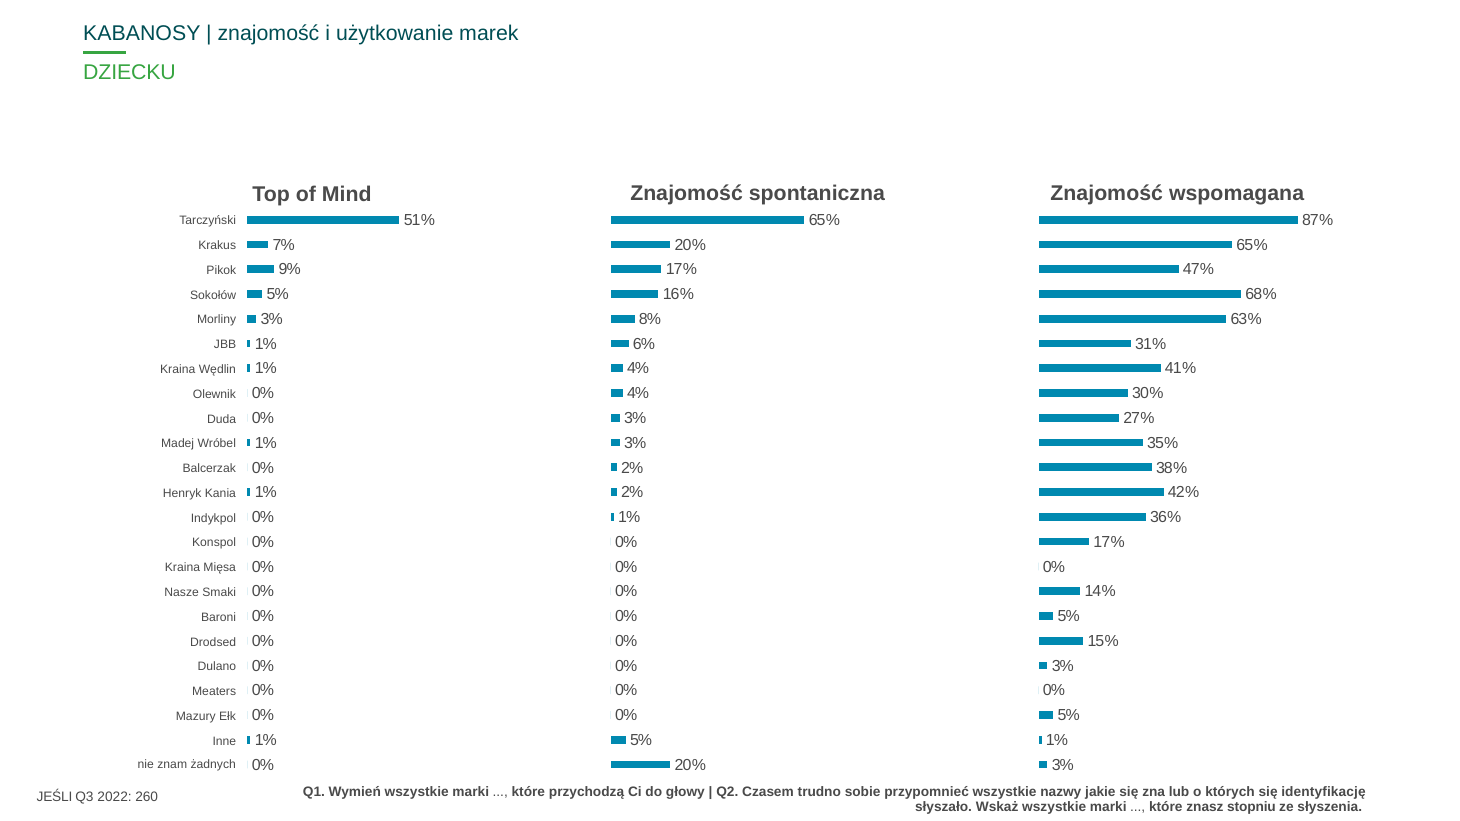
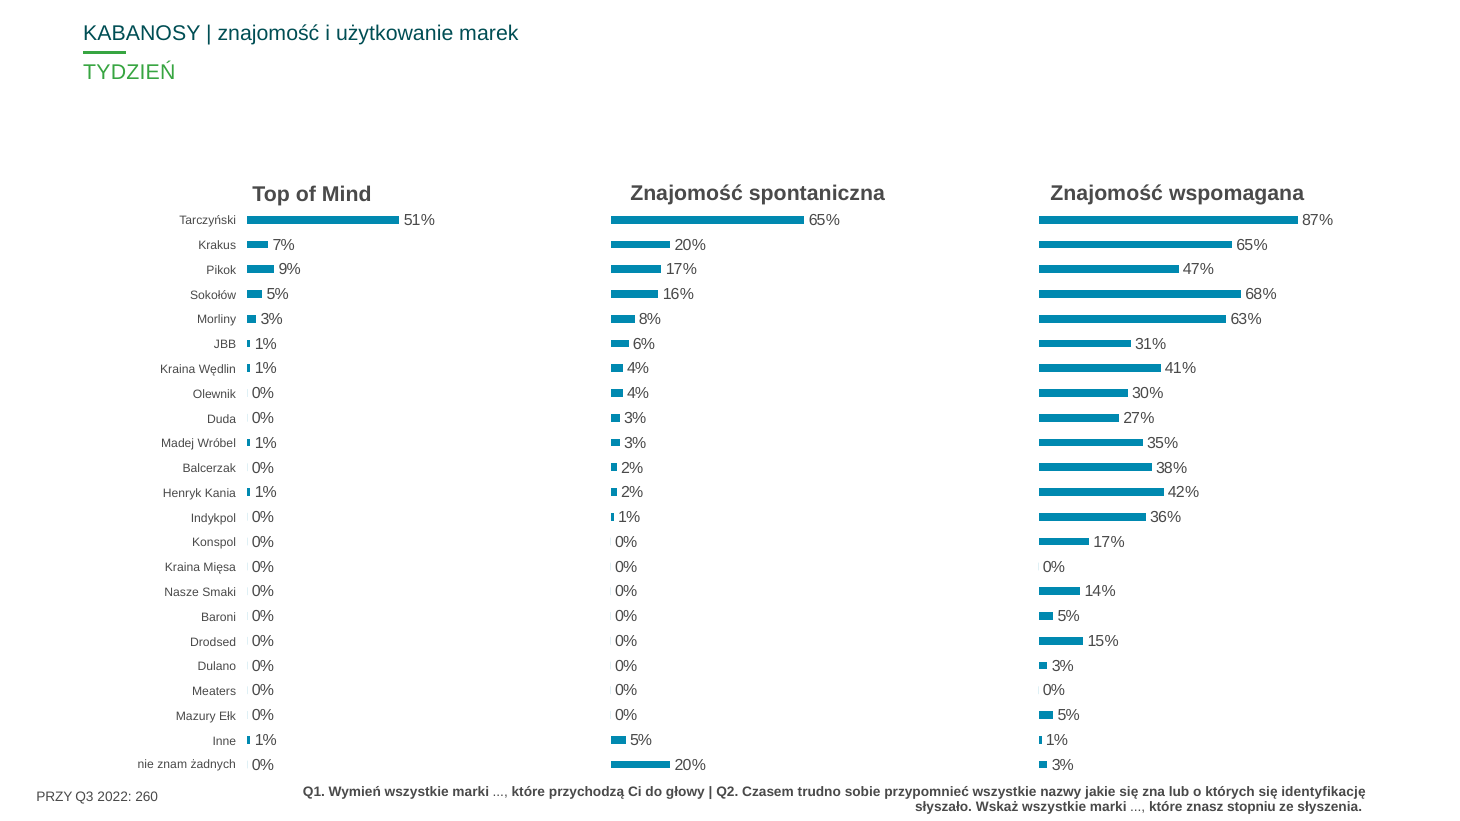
DZIECKU: DZIECKU -> TYDZIEŃ (129, 72)
JEŚLI: JEŚLI -> PRZY (55, 797)
